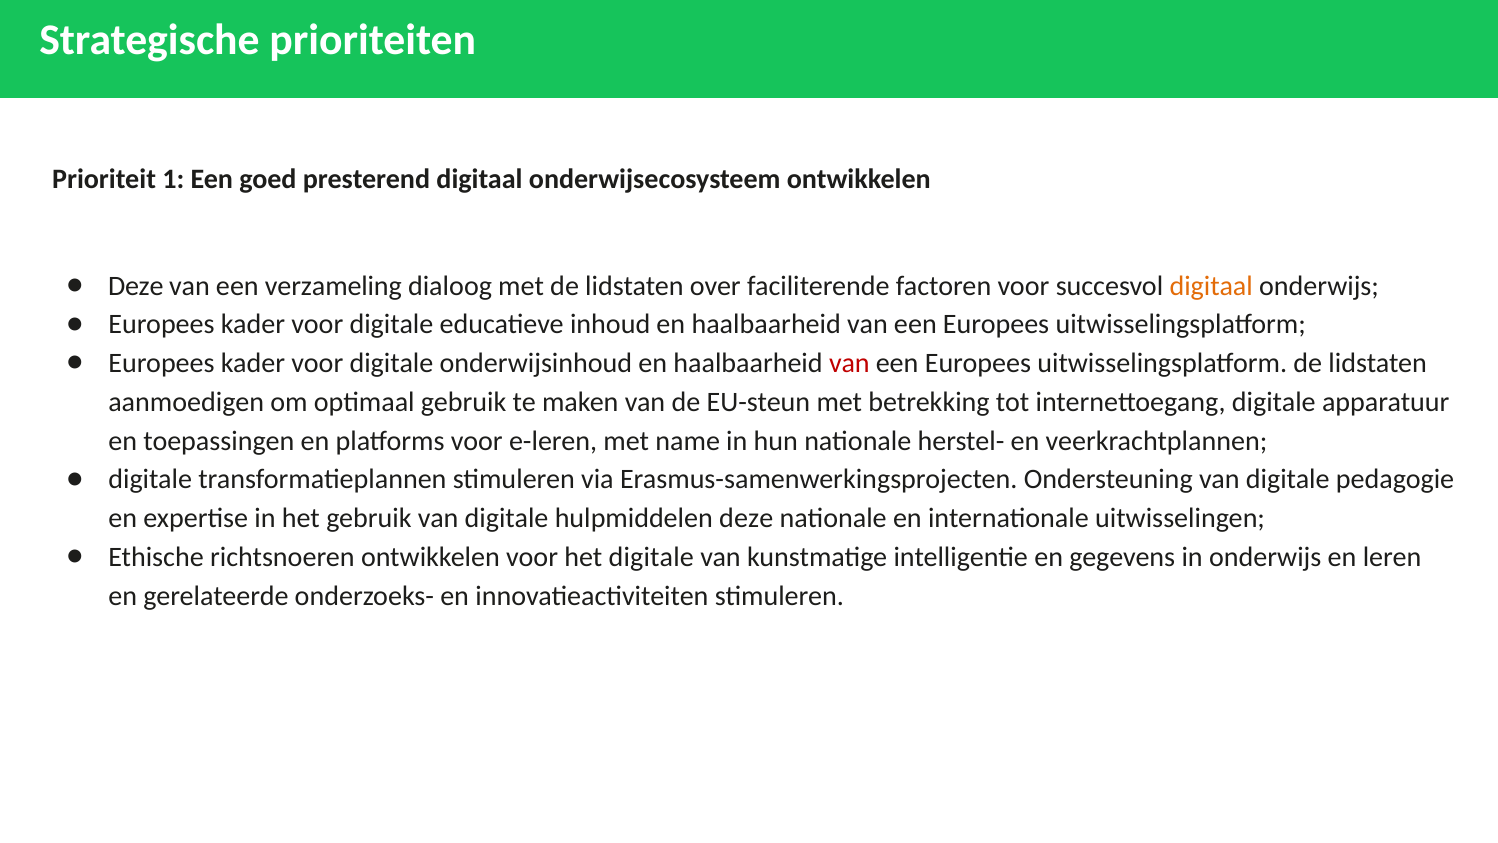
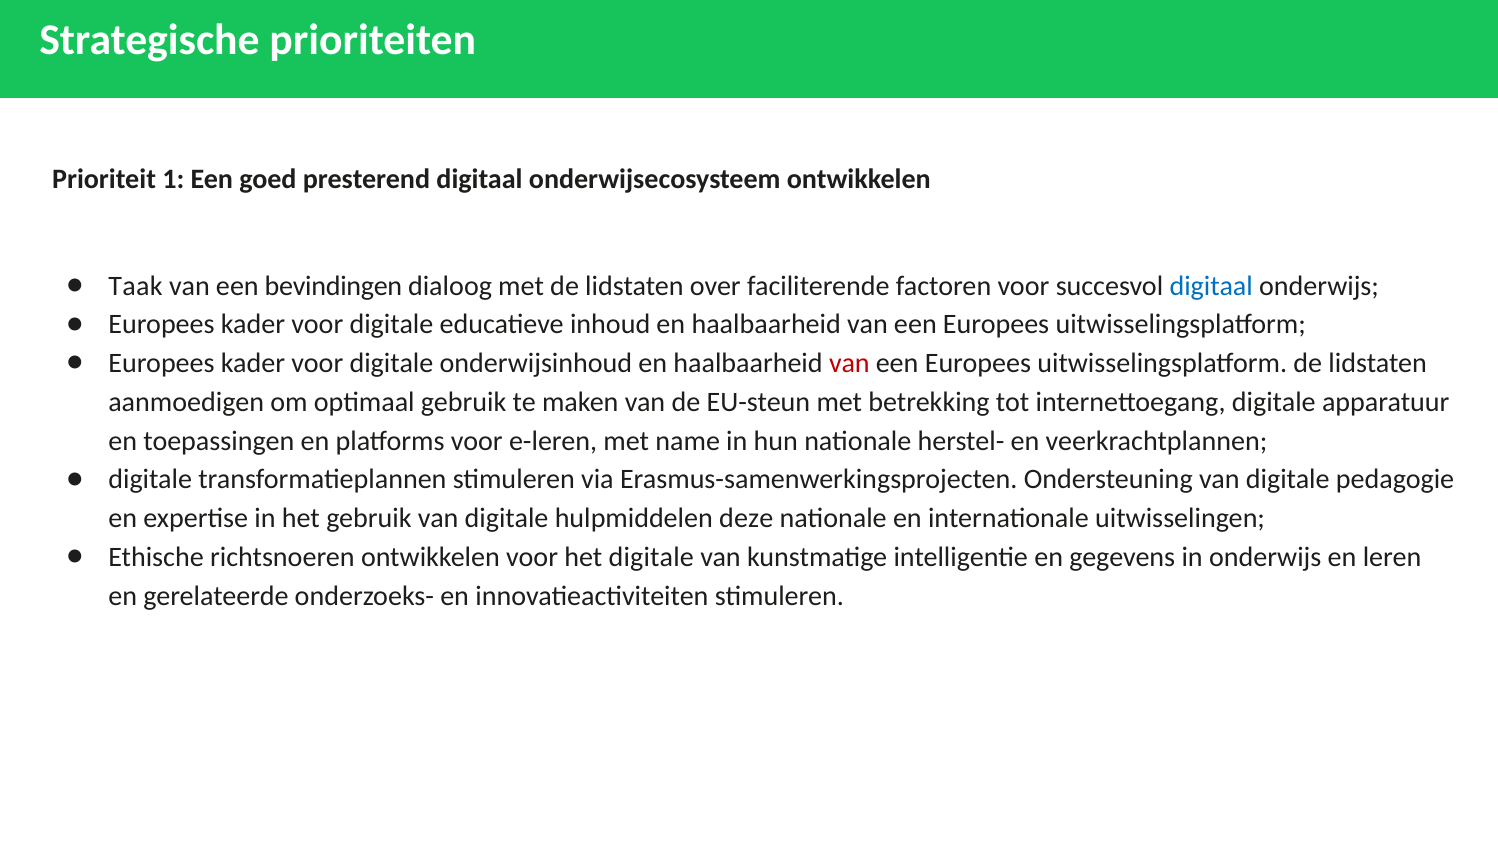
Deze: Deze -> Taak (136, 286)
verzameling: verzameling -> bevindingen (333, 286)
digitaal colour: orange -> blue (1211, 286)
